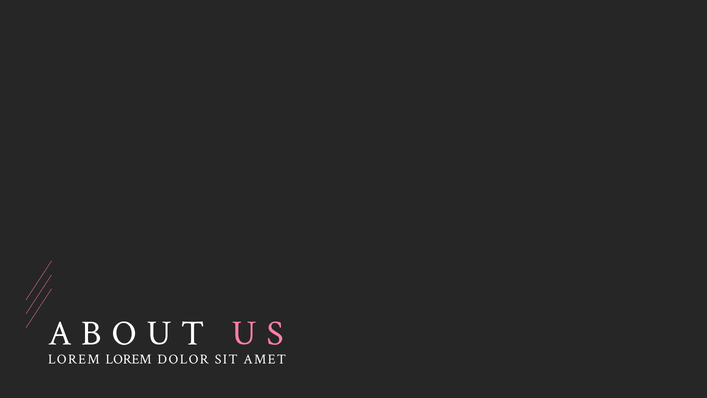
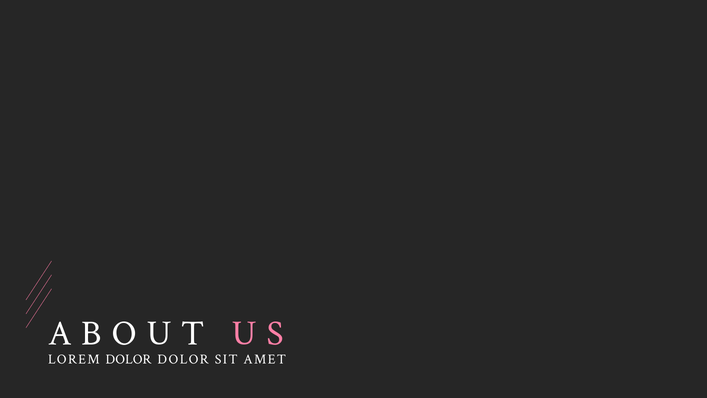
LOREM LOREM: LOREM -> DOLOR (129, 359)
